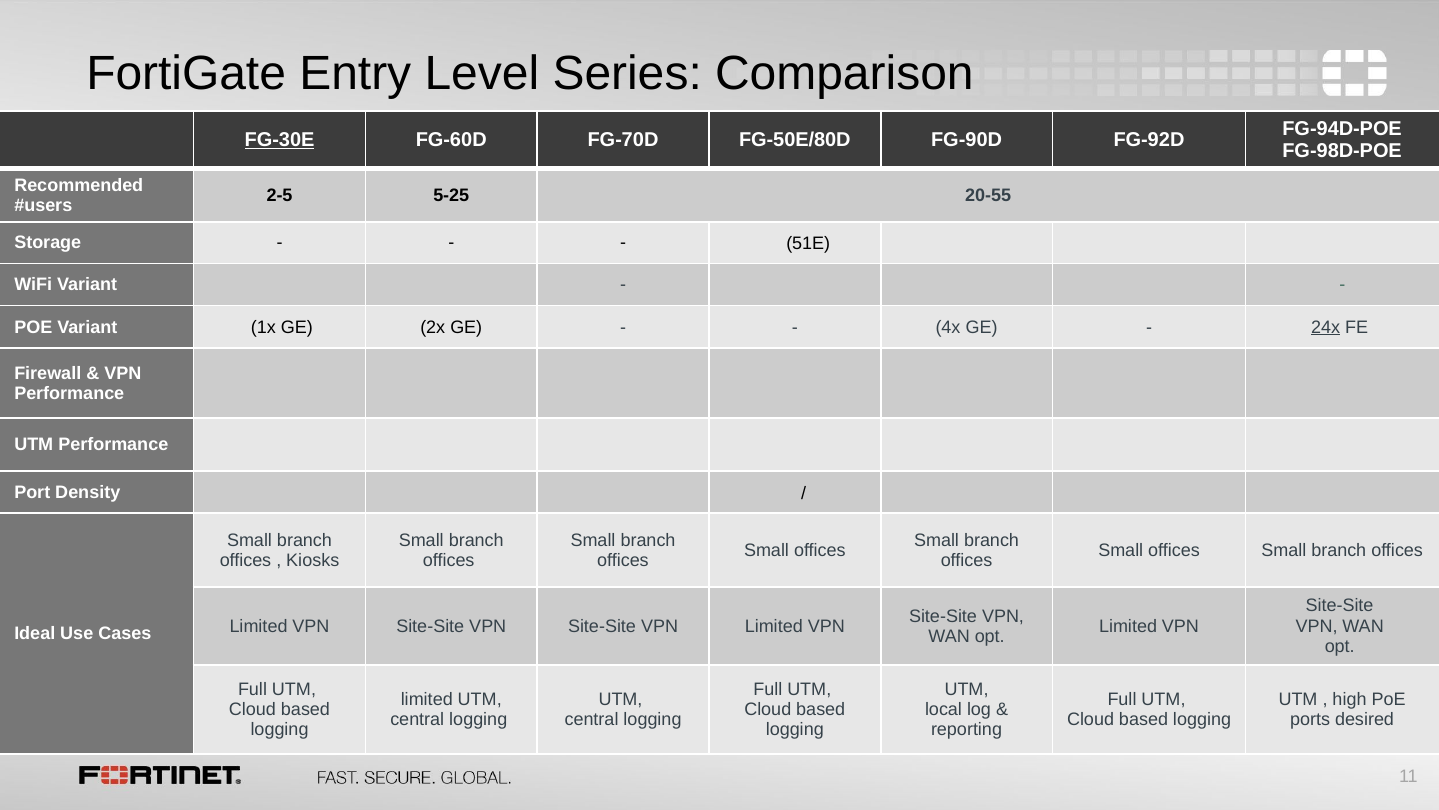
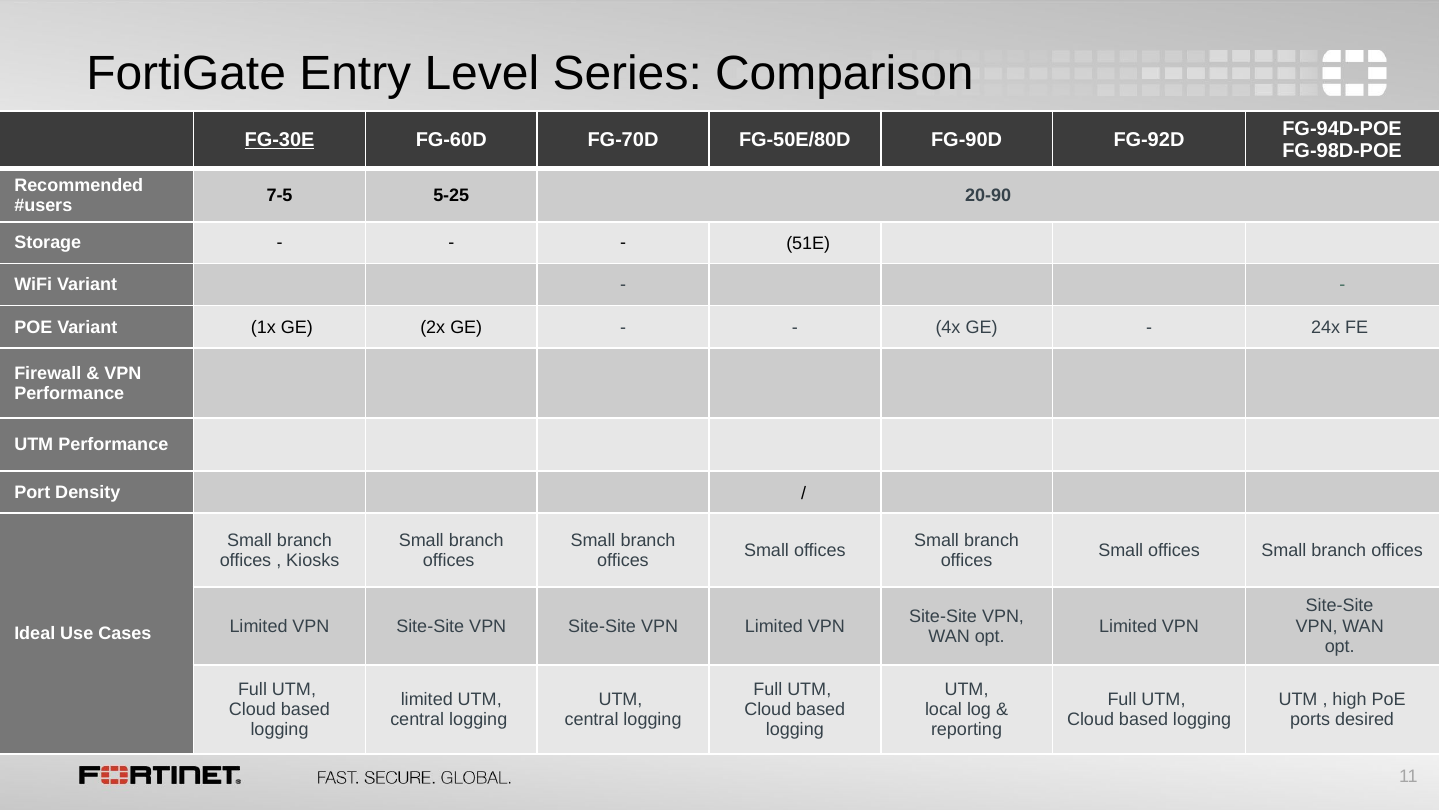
2-5: 2-5 -> 7-5 (280, 195)
20-55: 20-55 -> 20-90 (988, 195)
24x underline: present -> none (1326, 327)
